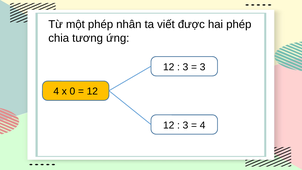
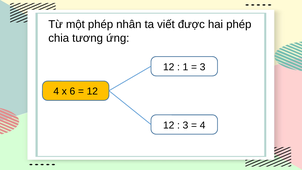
3: 3 -> 1 (185, 67)
0: 0 -> 6 (72, 91)
